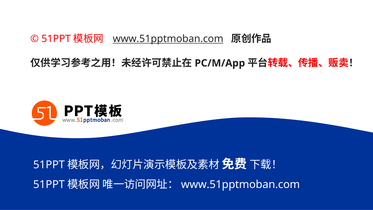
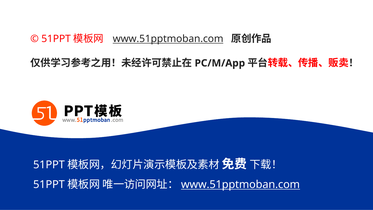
www.51pptmoban.com underline: none -> present (240, 184)
